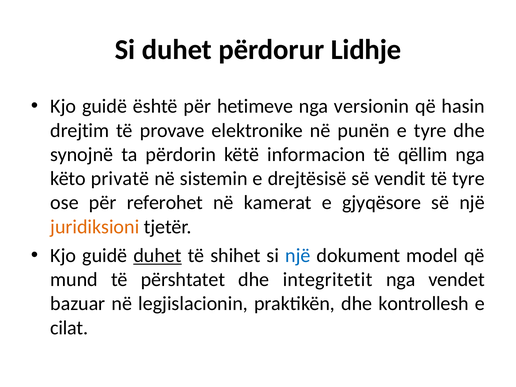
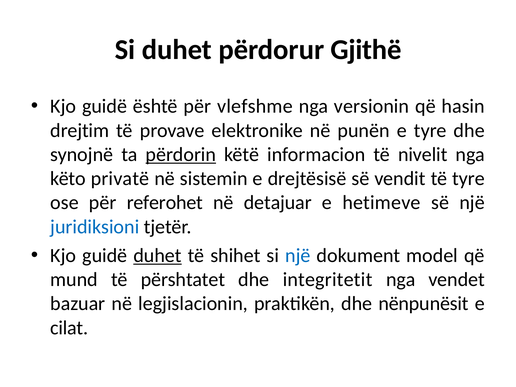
Lidhje: Lidhje -> Gjithë (366, 50)
hetimeve: hetimeve -> vlefshme (255, 106)
përdorin underline: none -> present (181, 155)
qëllim: qëllim -> nivelit (423, 155)
kamerat: kamerat -> detajuar (278, 203)
gjyqësore: gjyqësore -> hetimeve (381, 203)
juridiksioni colour: orange -> blue (95, 227)
kontrollesh: kontrollesh -> nënpunësit (424, 304)
